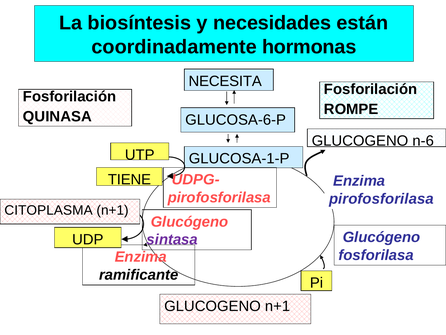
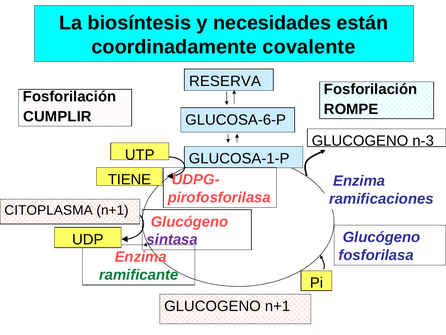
hormonas: hormonas -> covalente (309, 47)
NECESITA: NECESITA -> RESERVA (225, 81)
QUINASA: QUINASA -> CUMPLIR (57, 116)
n-6: n-6 -> n-3 (423, 141)
pirofosforilasa: pirofosforilasa -> ramificaciones (381, 199)
ramificante colour: black -> green (139, 275)
